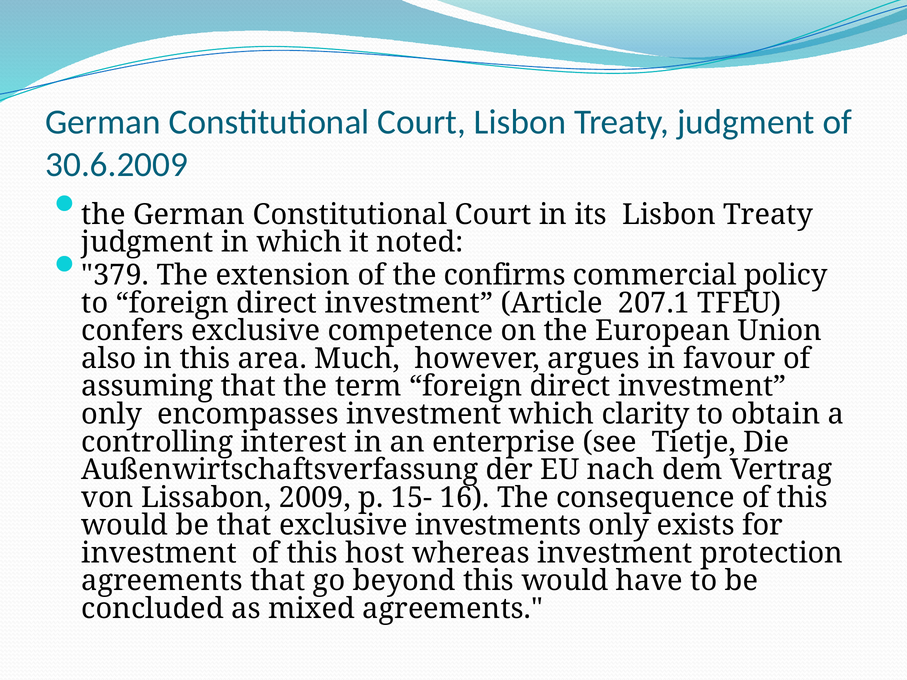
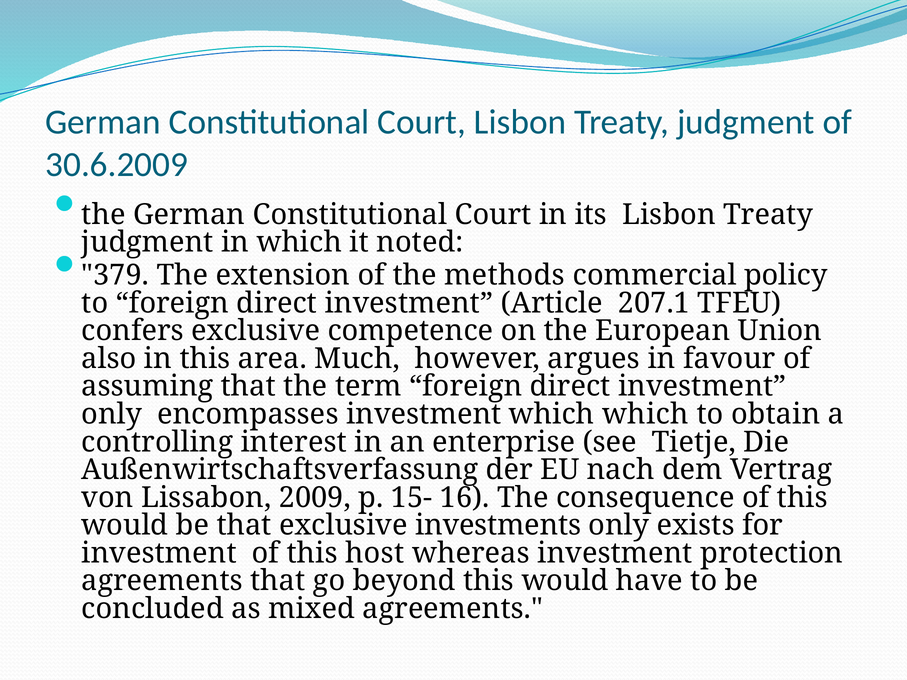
confirms: confirms -> methods (505, 275)
which clarity: clarity -> which (645, 414)
